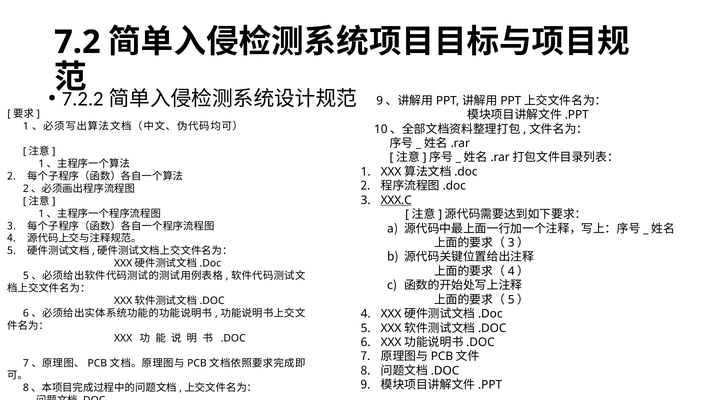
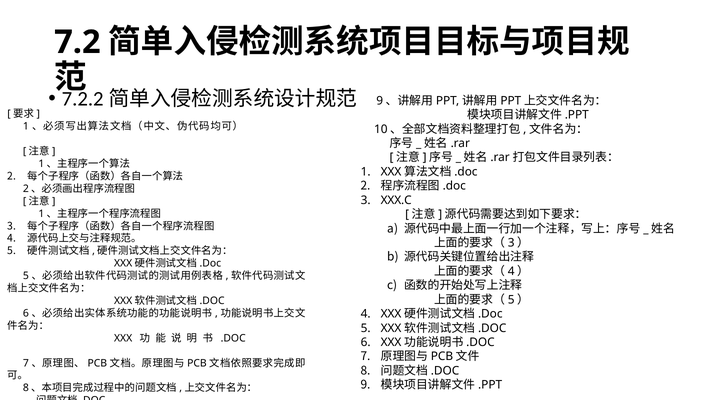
XXX.C underline: present -> none (396, 200)
